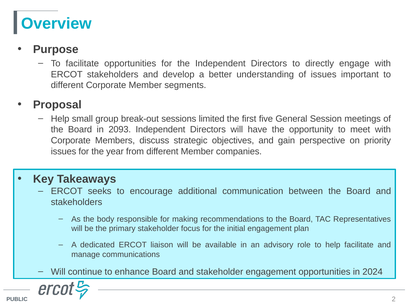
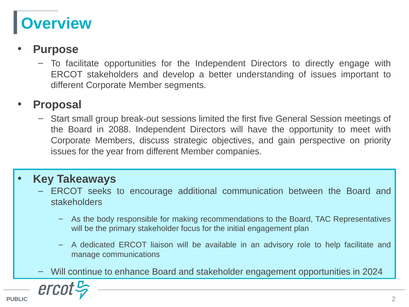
Help: Help -> Start (60, 119)
2093: 2093 -> 2088 (120, 130)
